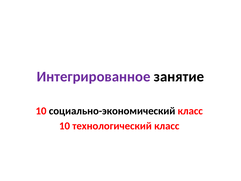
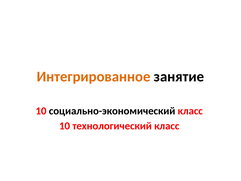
Интегрированное colour: purple -> orange (94, 77)
